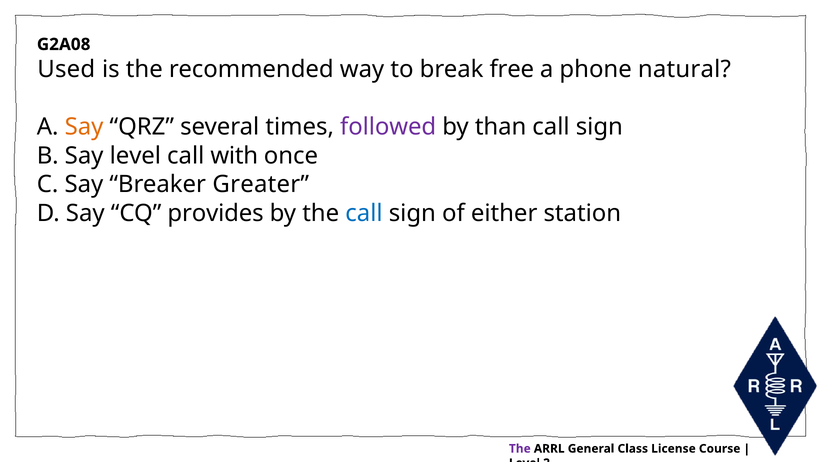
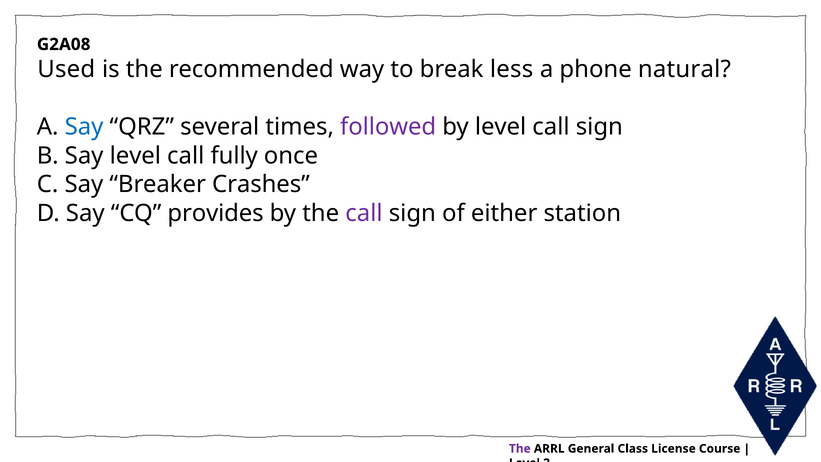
free: free -> less (512, 69)
Say colour: orange -> blue (84, 127)
by than: than -> level (501, 127)
with: with -> fully (234, 156)
Greater: Greater -> Crashes (261, 184)
call colour: blue -> purple (364, 213)
